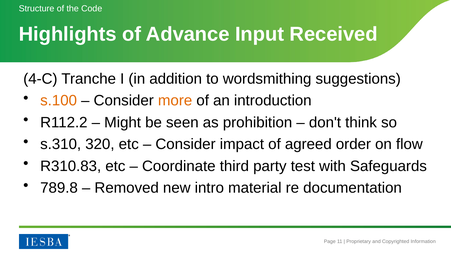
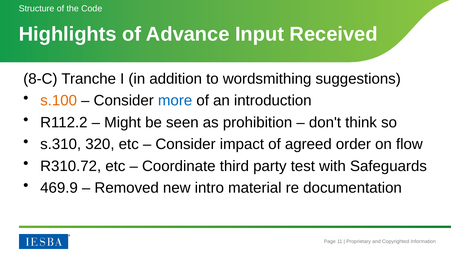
4-C: 4-C -> 8-C (40, 79)
more colour: orange -> blue (175, 101)
R310.83: R310.83 -> R310.72 (71, 166)
789.8: 789.8 -> 469.9 (59, 188)
